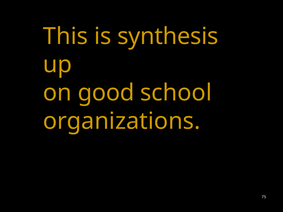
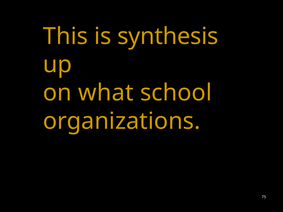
good: good -> what (106, 93)
